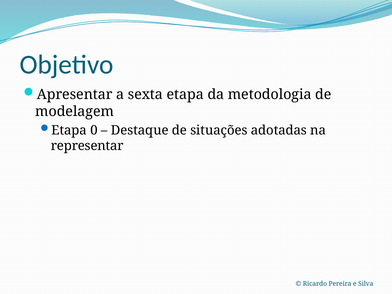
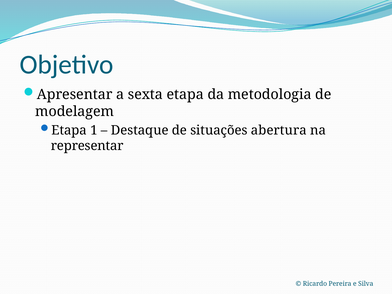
0: 0 -> 1 (94, 130)
adotadas: adotadas -> abertura (279, 130)
